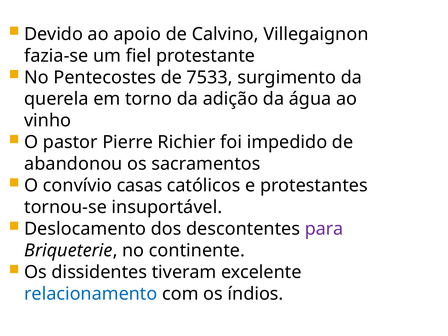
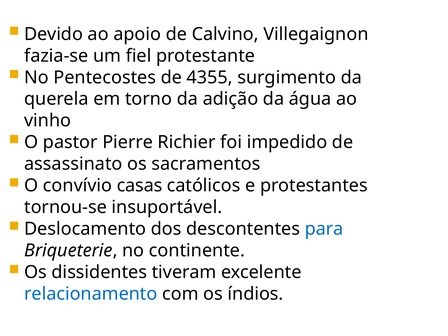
7533: 7533 -> 4355 (210, 77)
abandonou: abandonou -> assassinato (73, 164)
para colour: purple -> blue (324, 229)
